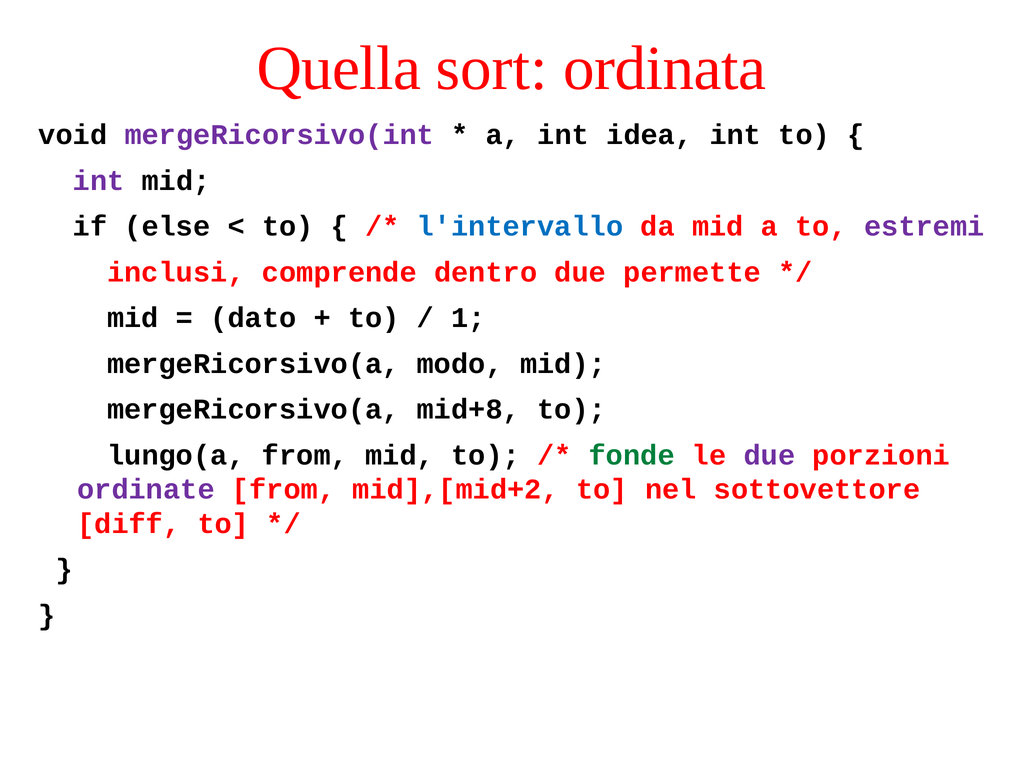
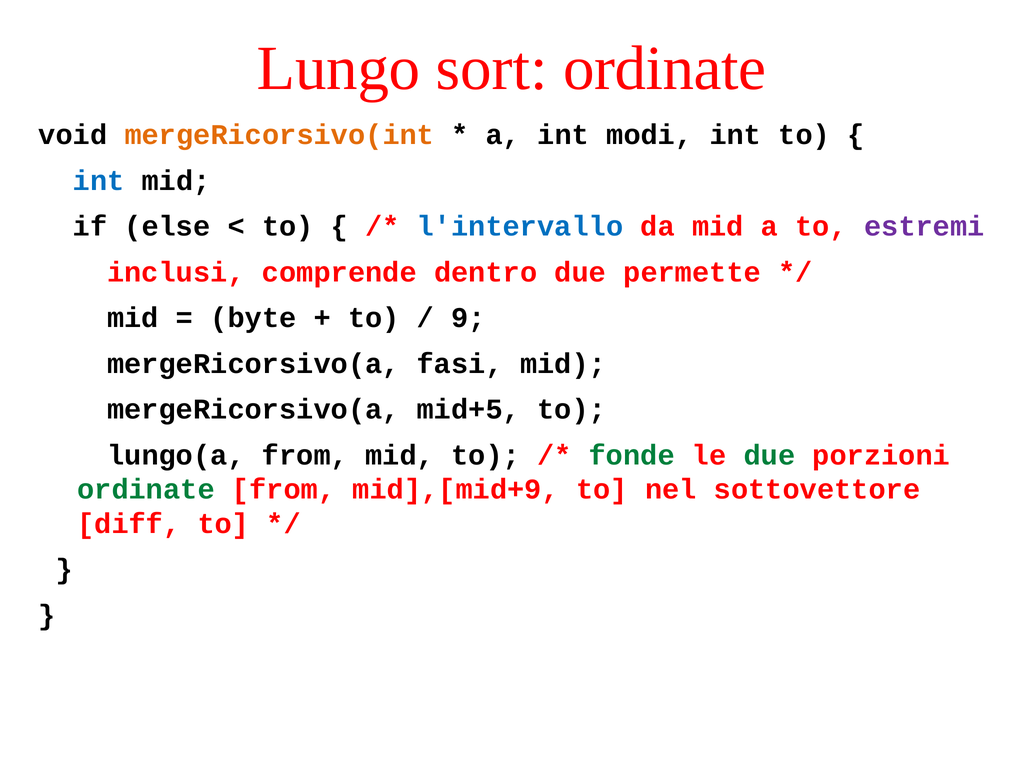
Quella: Quella -> Lungo (339, 69)
sort ordinata: ordinata -> ordinate (665, 69)
mergeRicorsivo(int colour: purple -> orange (279, 135)
idea: idea -> modi (649, 135)
int colour: purple -> blue (99, 181)
dato: dato -> byte (253, 318)
1: 1 -> 9 (468, 318)
modo: modo -> fasi (460, 364)
mid+8: mid+8 -> mid+5 (468, 410)
due colour: purple -> green (769, 455)
ordinate colour: purple -> green (146, 490)
mid],[mid+2: mid],[mid+2 -> mid],[mid+9 (456, 490)
